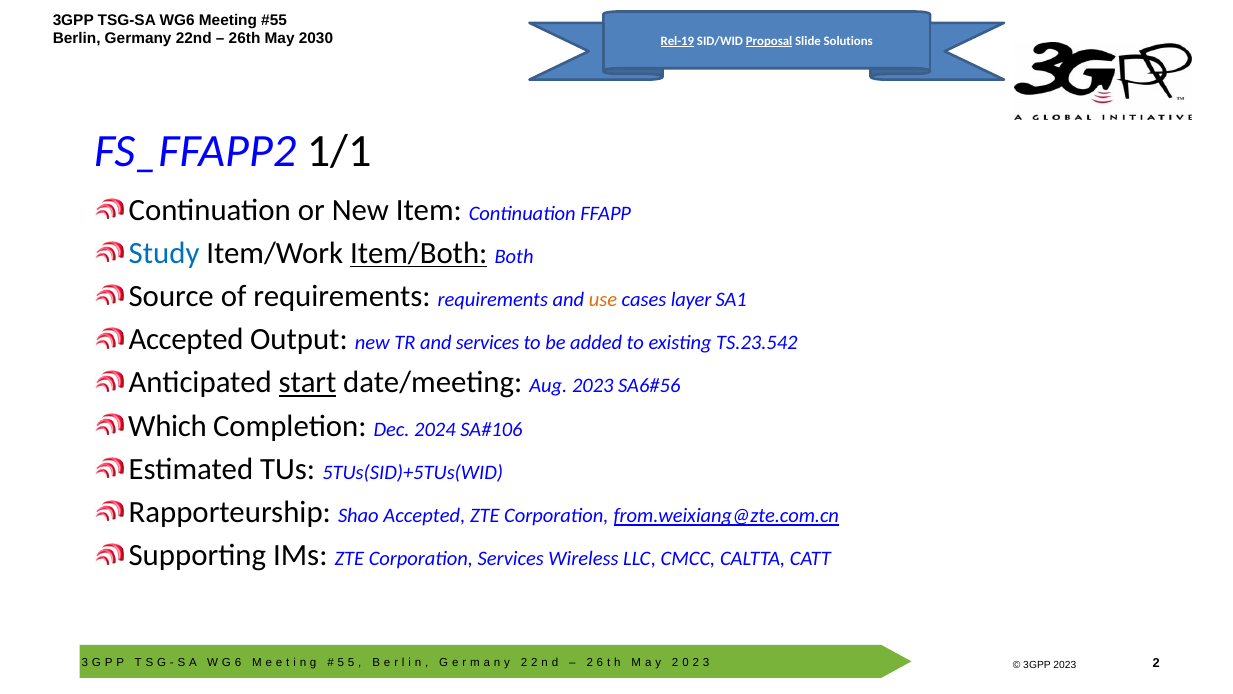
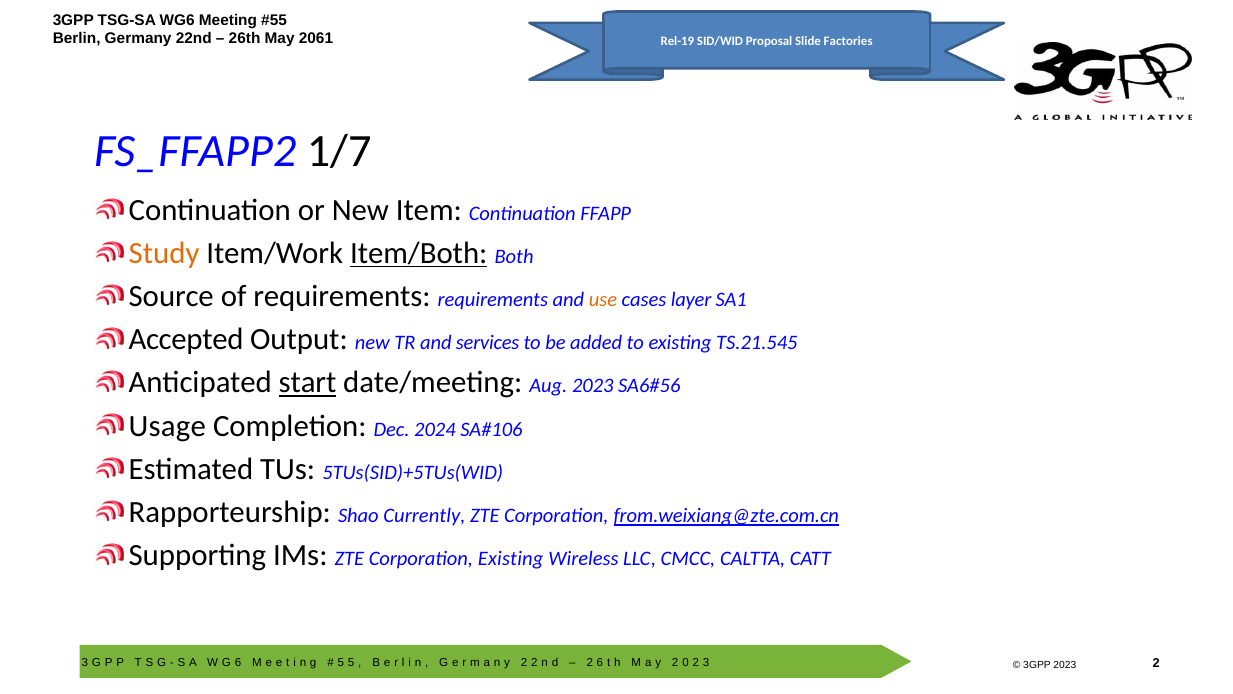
2030: 2030 -> 2061 (316, 39)
Rel-19 underline: present -> none (677, 41)
Proposal underline: present -> none (769, 41)
Solutions: Solutions -> Factories (848, 41)
1/1: 1/1 -> 1/7 (339, 151)
Study colour: blue -> orange (164, 253)
TS.23.542: TS.23.542 -> TS.21.545 (757, 343)
Which: Which -> Usage (167, 426)
Shao Accepted: Accepted -> Currently (424, 515)
Corporation Services: Services -> Existing (511, 558)
